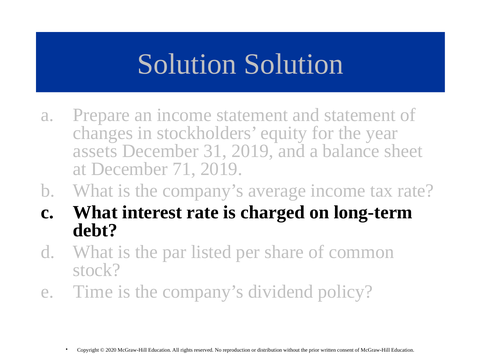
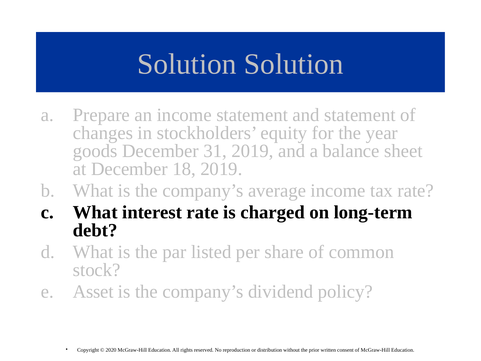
assets: assets -> goods (95, 151)
71: 71 -> 18 (184, 169)
Time: Time -> Asset (93, 292)
